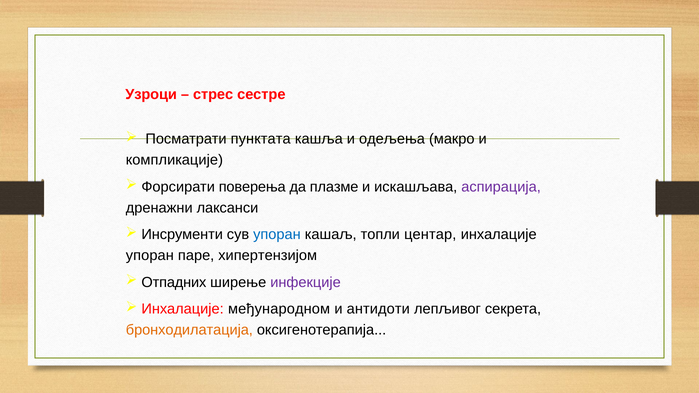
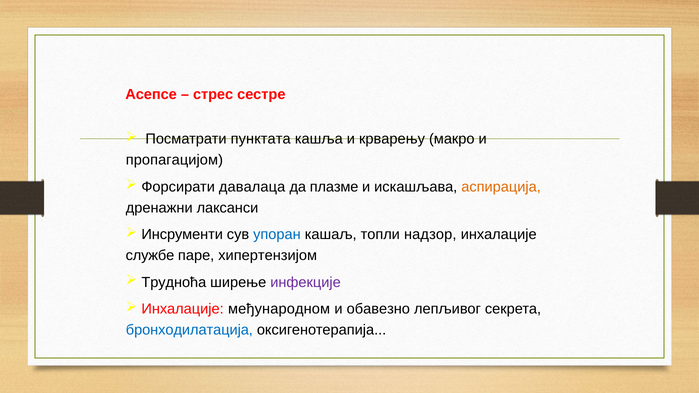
Узроци: Узроци -> Асепсе (151, 94)
одељења: одељења -> крварењу (392, 139)
компликације: компликације -> пропагацијом (174, 160)
поверења: поверења -> давалаца (252, 187)
аспирација colour: purple -> orange (501, 187)
центар: центар -> надзор (430, 235)
упоран: упоран -> службе (150, 256)
Отпадних: Отпадних -> Трудноћа (174, 283)
антидоти: антидоти -> обавезно (378, 309)
бронходилатација colour: orange -> blue (189, 330)
